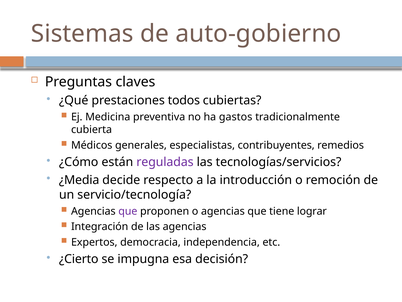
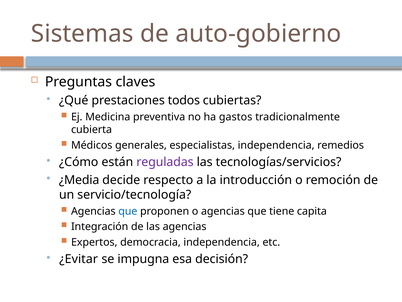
especialistas contribuyentes: contribuyentes -> independencia (276, 145)
que colour: purple -> blue (128, 211)
lograr: lograr -> capita (312, 211)
¿Cierto: ¿Cierto -> ¿Evitar (79, 259)
